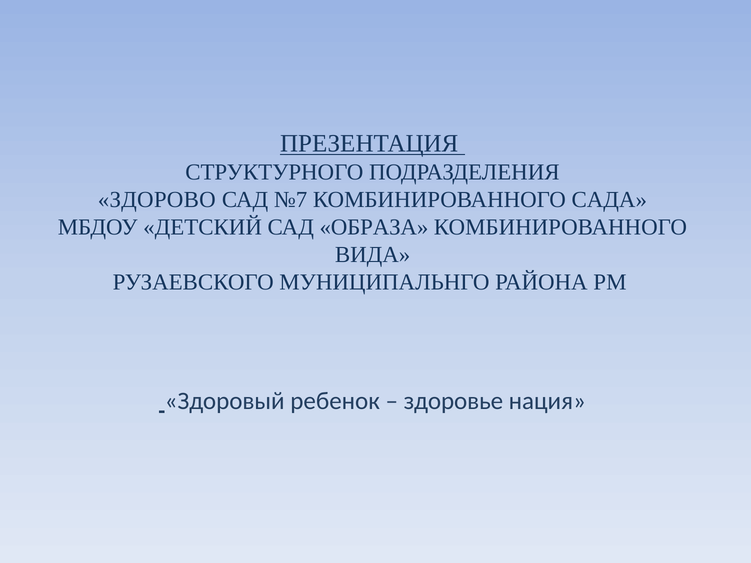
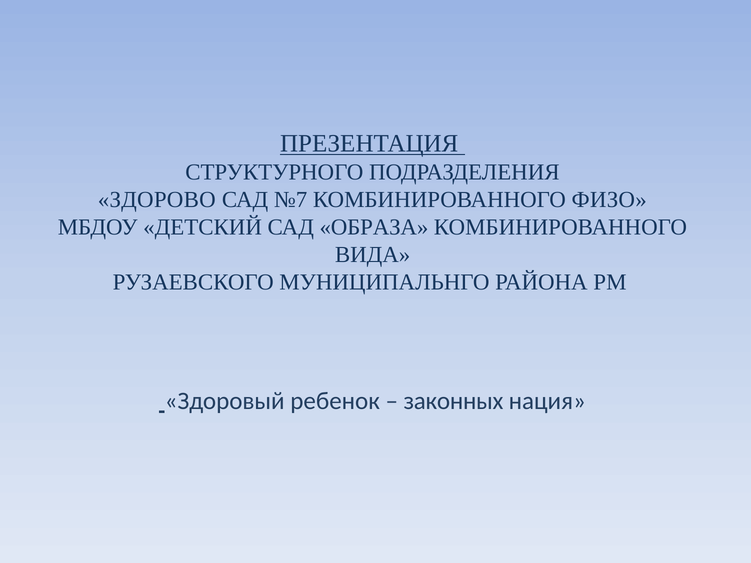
САДА: САДА -> ФИЗО (609, 200)
здоровье: здоровье -> законных (453, 401)
